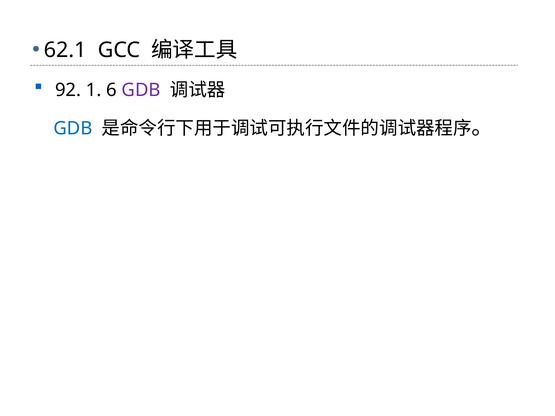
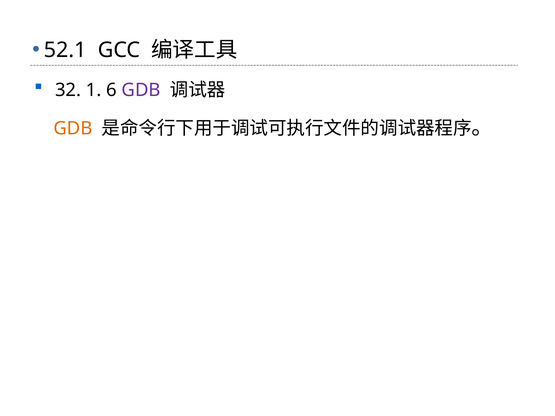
62.1: 62.1 -> 52.1 (65, 50)
92: 92 -> 32 (68, 90)
GDB colour: blue -> orange (73, 128)
